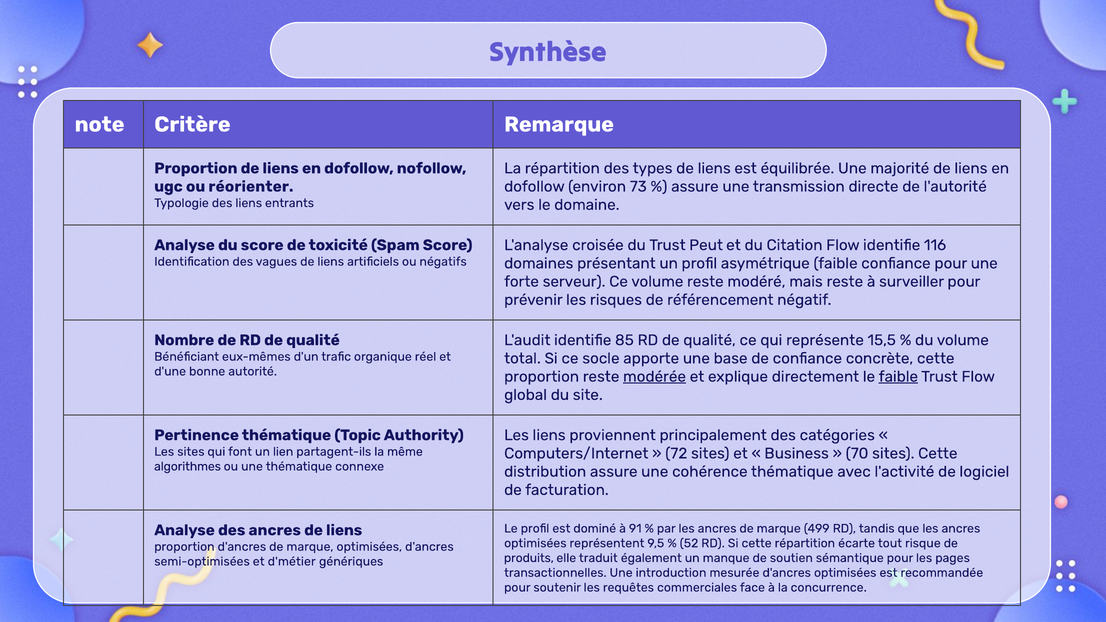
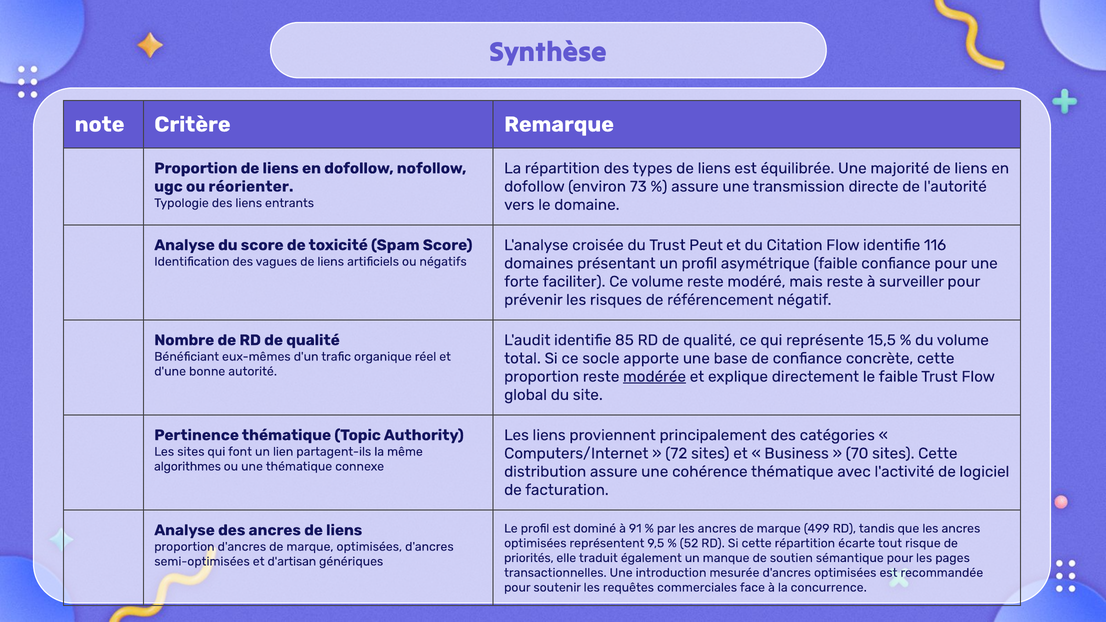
serveur: serveur -> faciliter (574, 282)
faible underline: present -> none (898, 377)
produits: produits -> priorités (529, 558)
d'métier: d'métier -> d'artisan (292, 562)
